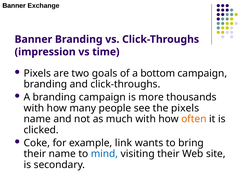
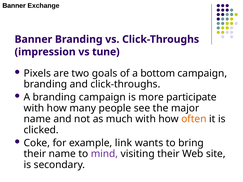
time: time -> tune (106, 52)
thousands: thousands -> participate (192, 97)
the pixels: pixels -> major (185, 108)
mind colour: blue -> purple (104, 154)
